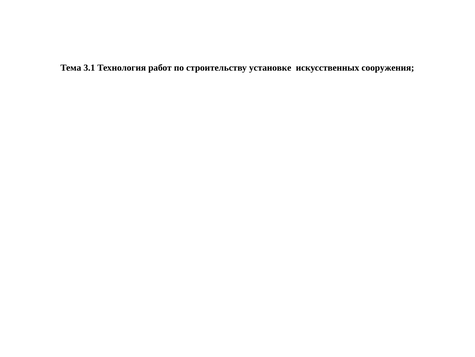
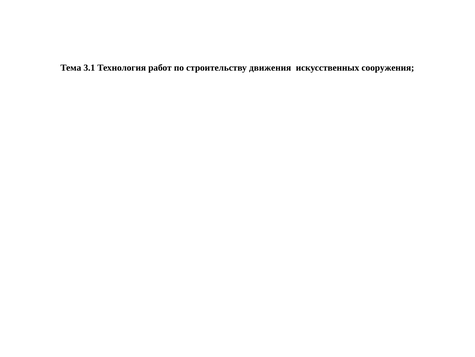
установке: установке -> движения (270, 67)
